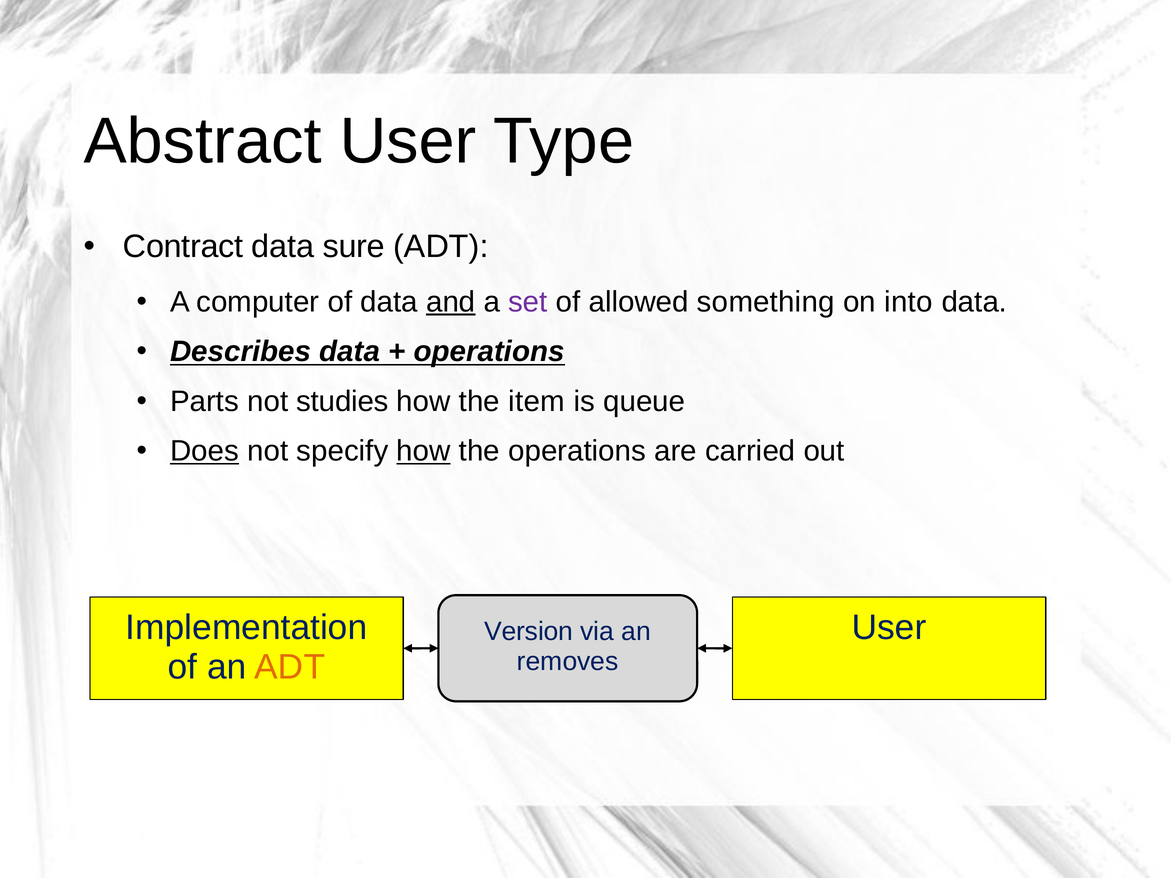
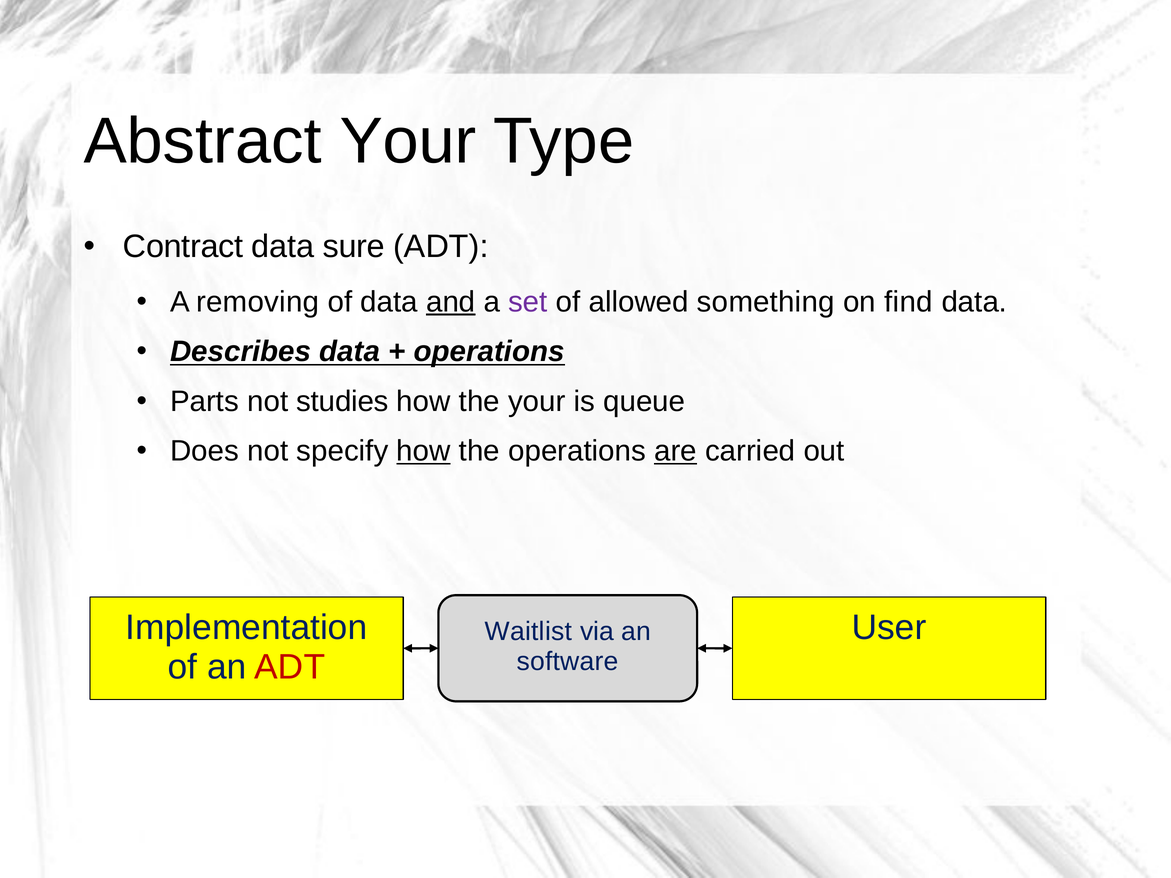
Abstract User: User -> Your (408, 141)
computer: computer -> removing (258, 302)
into: into -> find (908, 302)
the item: item -> your (537, 401)
Does underline: present -> none (204, 451)
are underline: none -> present (676, 451)
Version: Version -> Waitlist (528, 632)
removes: removes -> software (568, 661)
ADT colour: orange -> red (290, 667)
